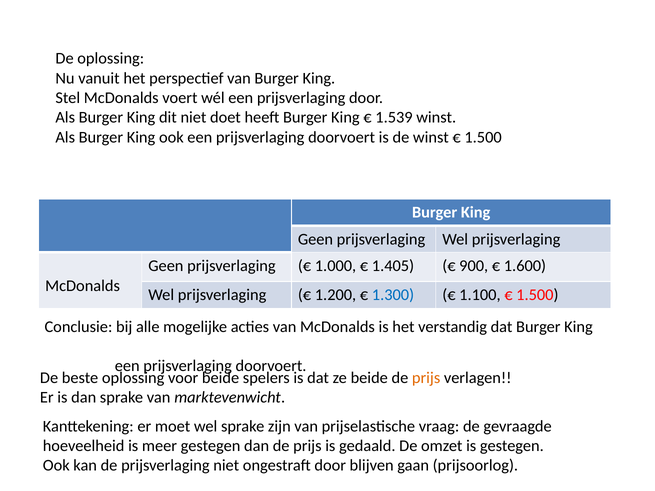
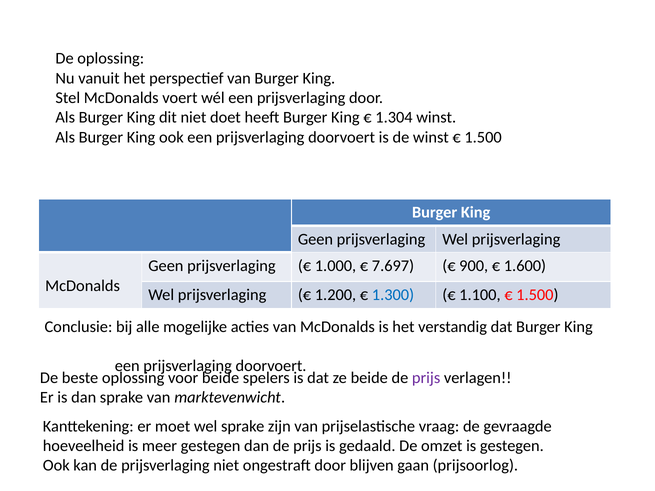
1.539: 1.539 -> 1.304 (394, 118)
1.405: 1.405 -> 7.697 (393, 266)
prijs colour: orange -> purple (426, 378)
